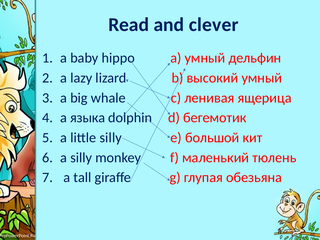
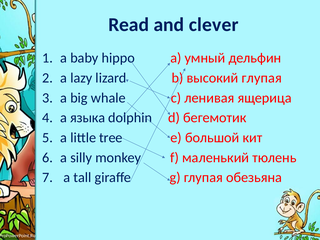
высокий умный: умный -> глупая (262, 78)
little silly: silly -> tree (111, 138)
